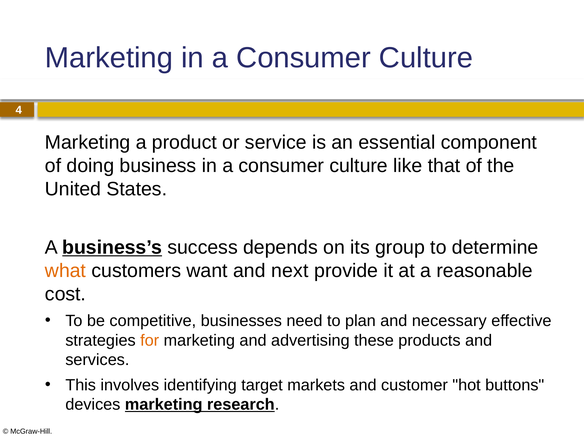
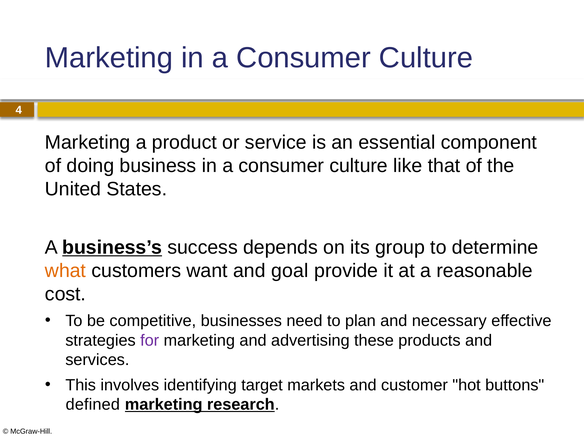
next: next -> goal (290, 271)
for colour: orange -> purple (150, 340)
devices: devices -> defined (93, 404)
